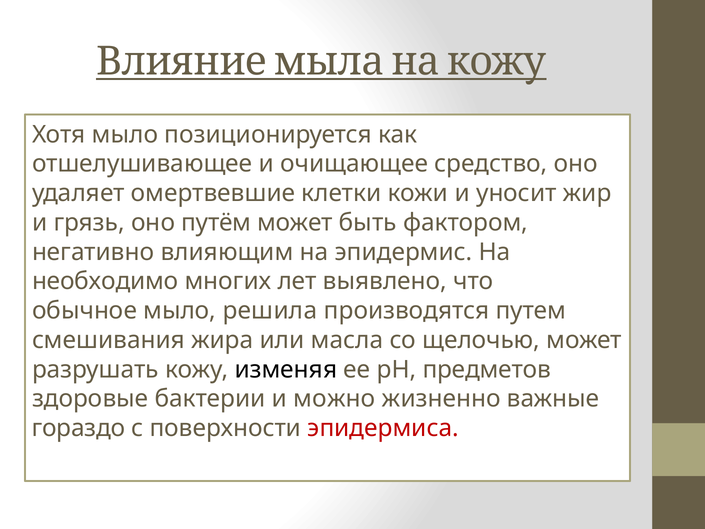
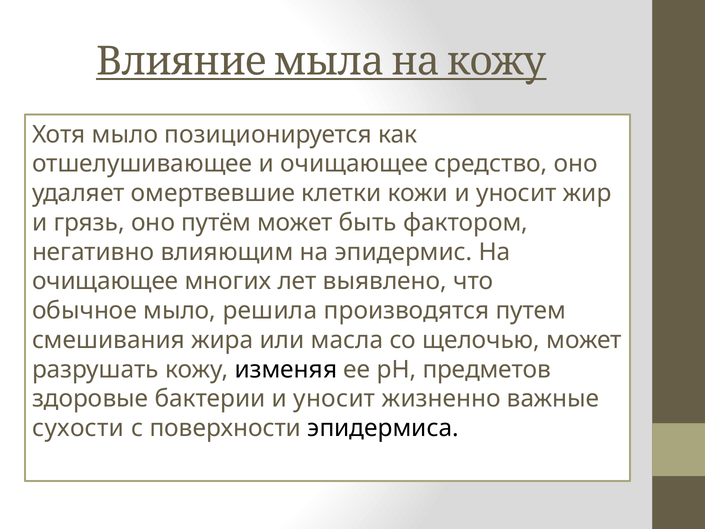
необходимо: необходимо -> очищающее (105, 281)
бактерии и можно: можно -> уносит (334, 399)
гораздо: гораздо -> сухости (78, 428)
эпидермиса colour: red -> black (383, 428)
